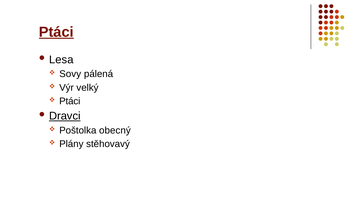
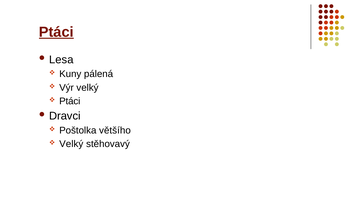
Sovy: Sovy -> Kuny (70, 74)
Dravci underline: present -> none (65, 116)
obecný: obecný -> většího (115, 130)
Plány: Plány -> Velký (71, 144)
